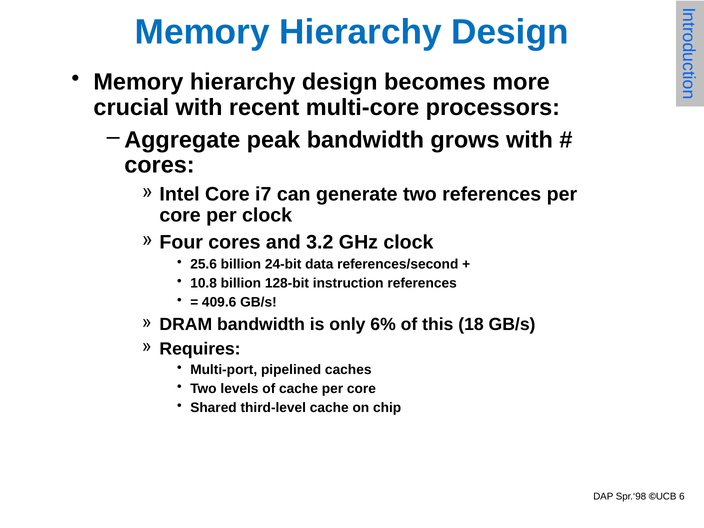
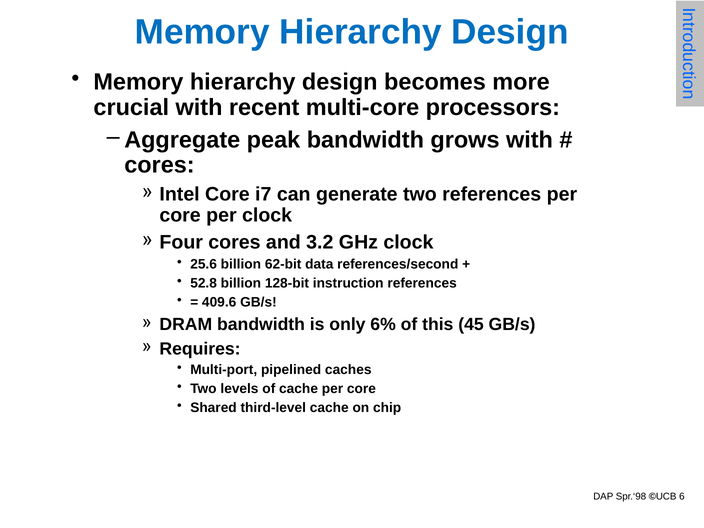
24-bit: 24-bit -> 62-bit (283, 264)
10.8: 10.8 -> 52.8 (204, 283)
18: 18 -> 45 (471, 324)
